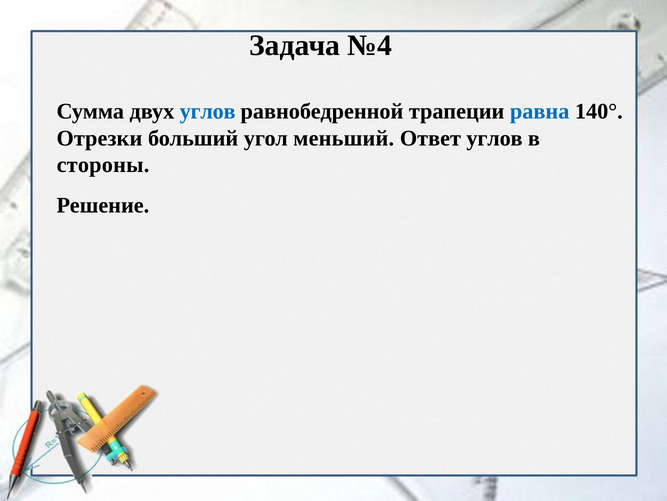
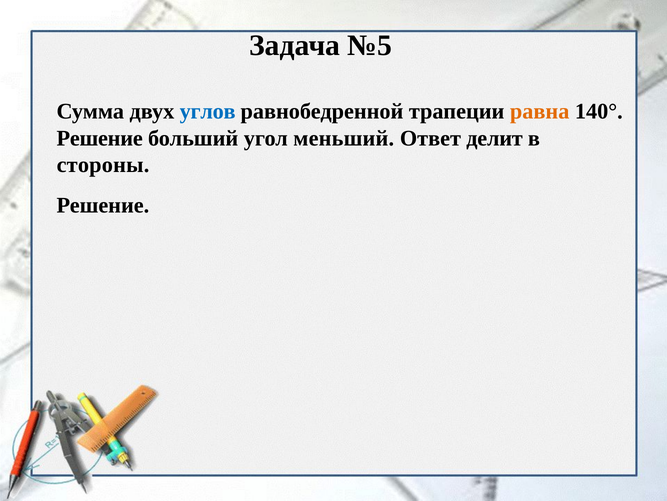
№4: №4 -> №5 (370, 45)
равна colour: blue -> orange (540, 111)
Отрезки: Отрезки -> Решение (100, 138)
Ответ углов: углов -> делит (495, 138)
